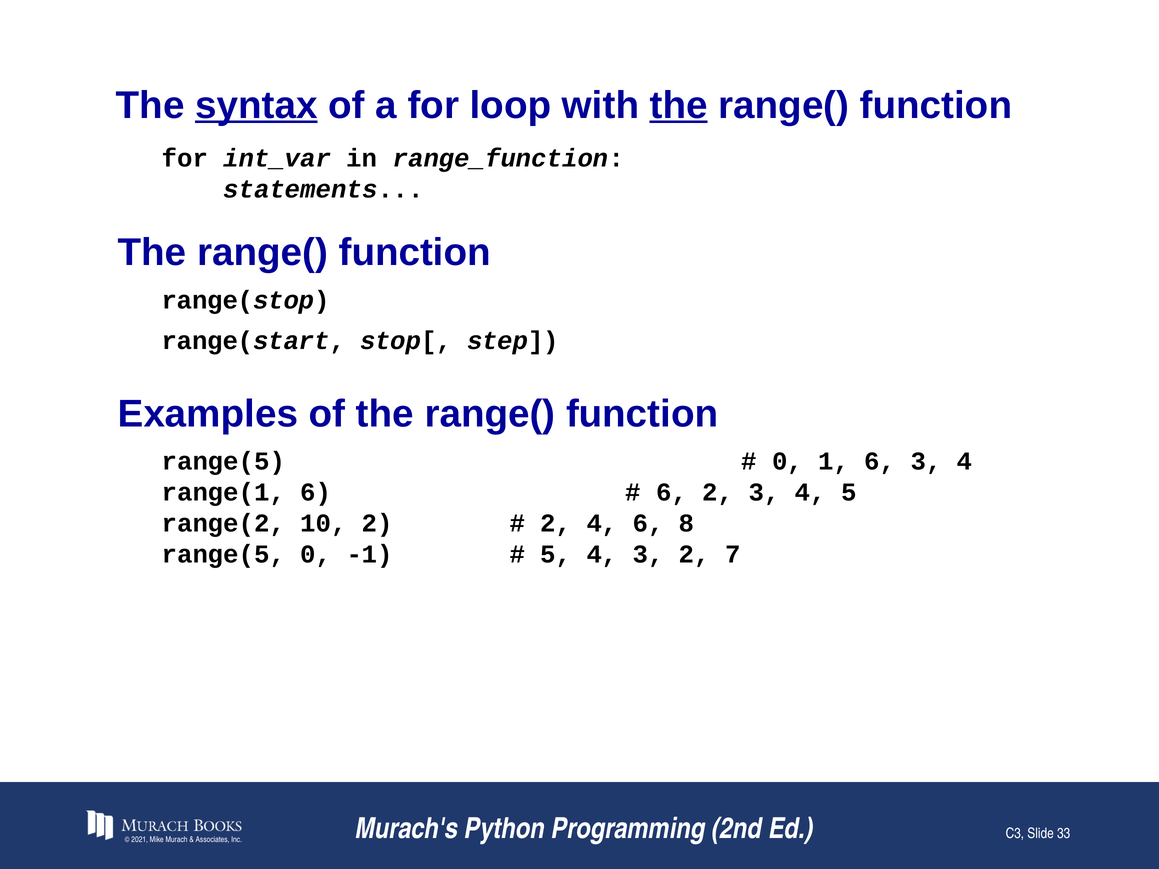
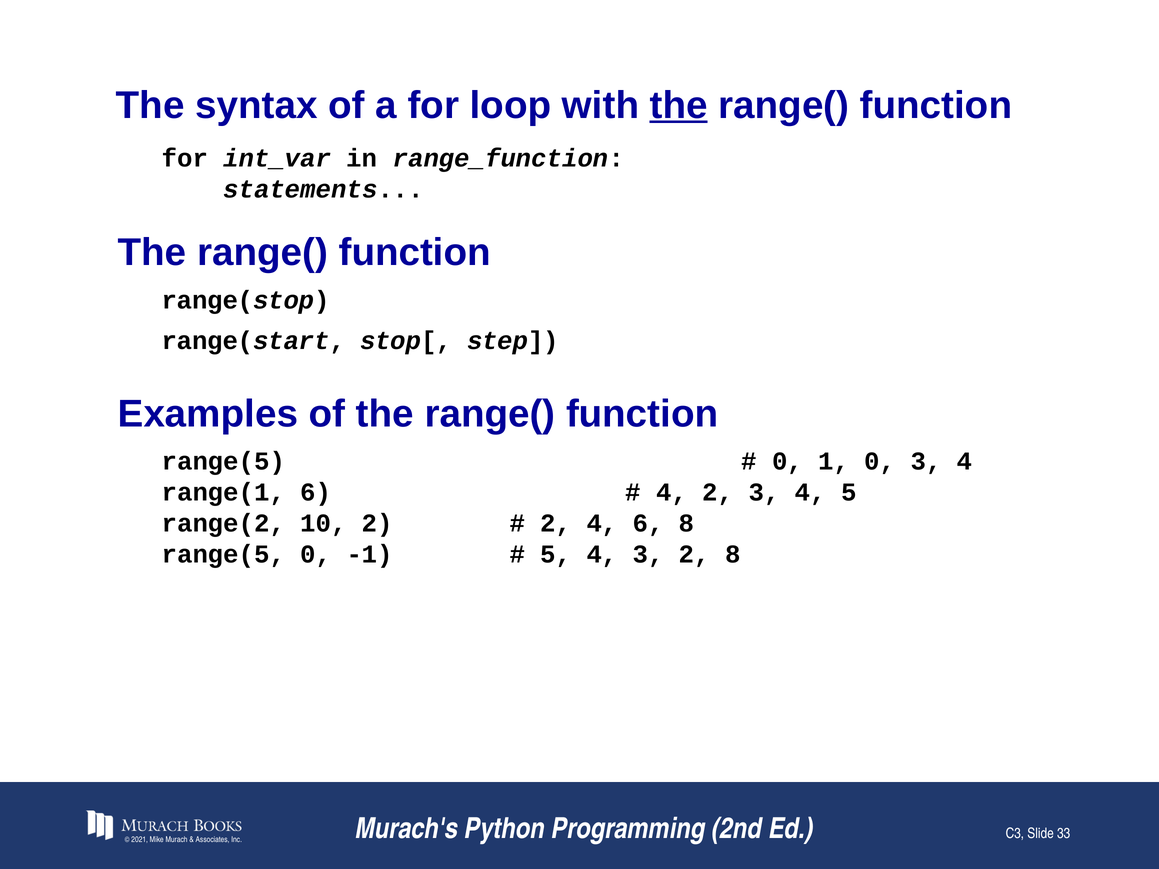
syntax underline: present -> none (256, 105)
1 6: 6 -> 0 (880, 461)
6: 6 -> 4 (672, 492)
2 7: 7 -> 8 (733, 554)
